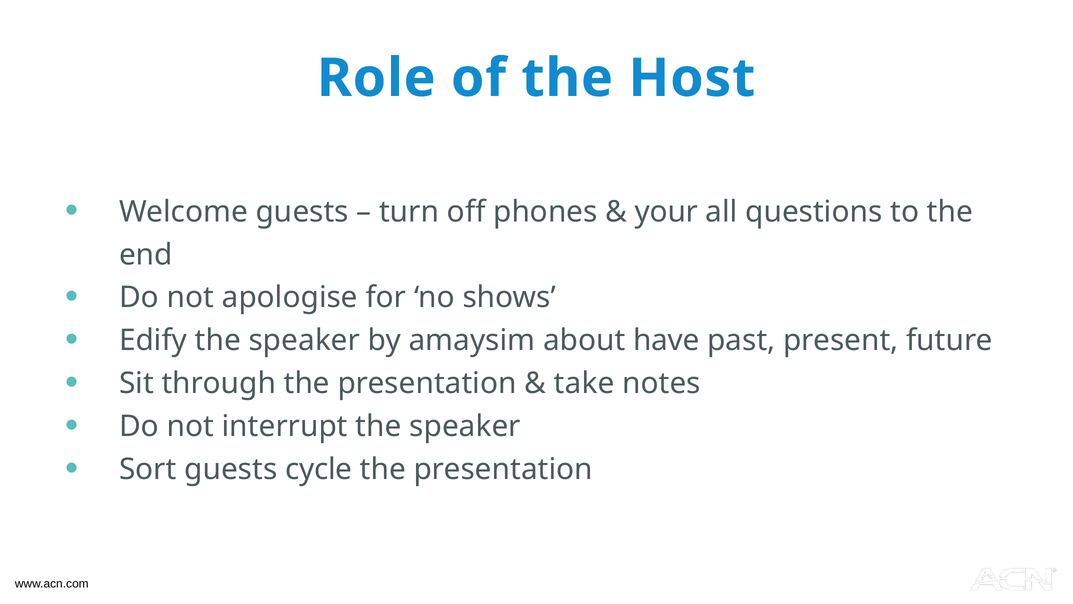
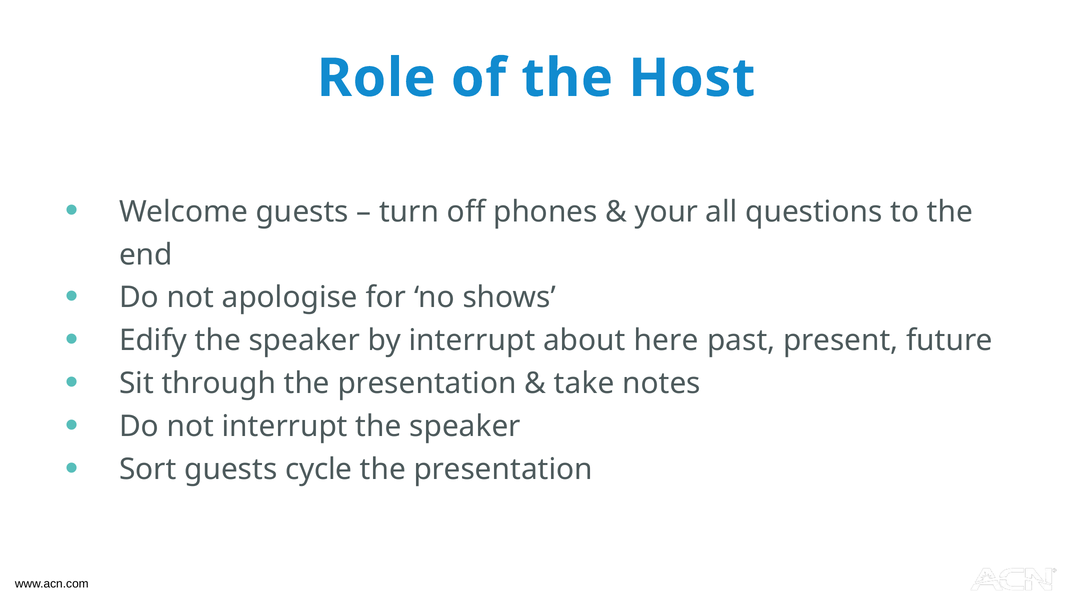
by amaysim: amaysim -> interrupt (472, 340)
have: have -> here (666, 340)
